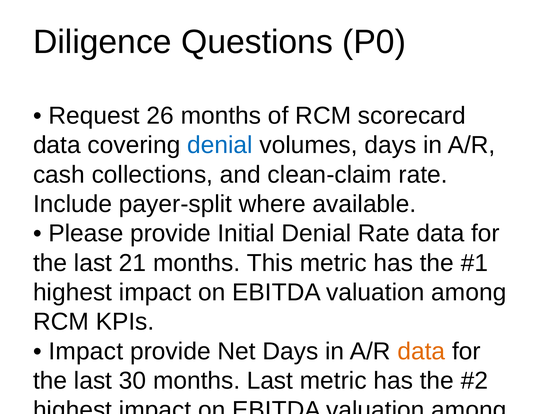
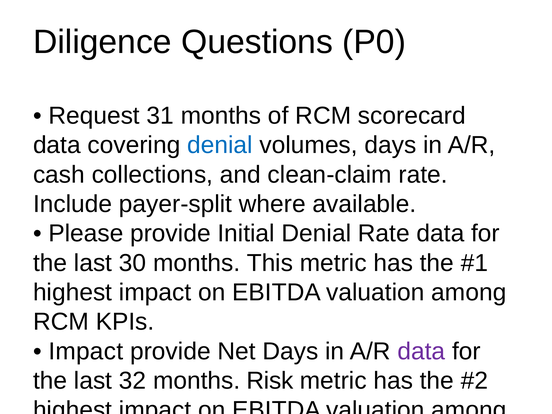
26: 26 -> 31 (160, 116)
21: 21 -> 30 (133, 263)
data colour: orange -> purple (421, 351)
30: 30 -> 32 (133, 381)
months Last: Last -> Risk (270, 381)
